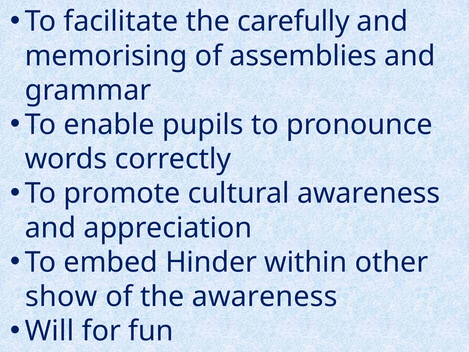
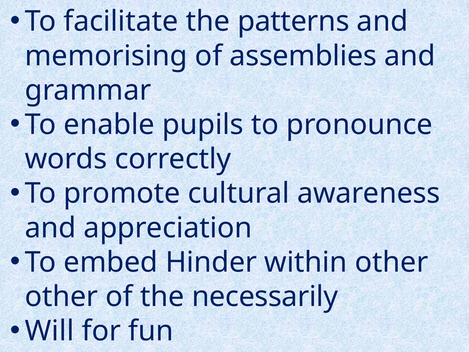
carefully: carefully -> patterns (293, 21)
show: show -> other (61, 297)
the awareness: awareness -> necessarily (265, 297)
